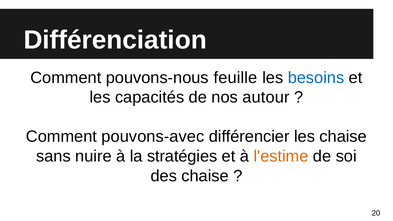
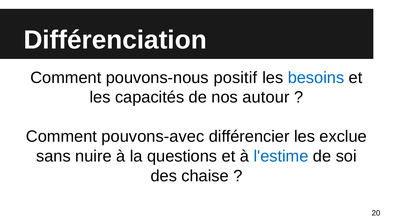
feuille: feuille -> positif (235, 78)
les chaise: chaise -> exclue (343, 137)
stratégies: stratégies -> questions (182, 156)
l'estime colour: orange -> blue (281, 156)
